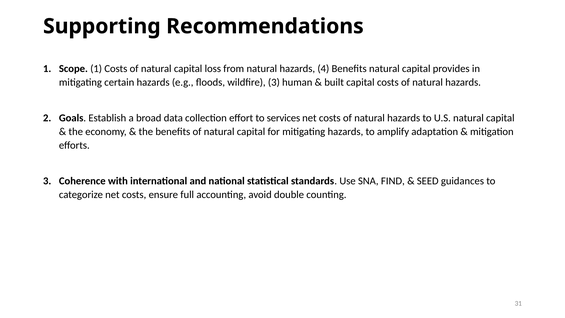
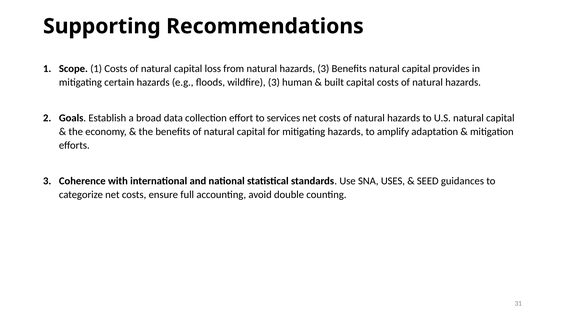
hazards 4: 4 -> 3 (323, 69)
FIND: FIND -> USES (393, 181)
